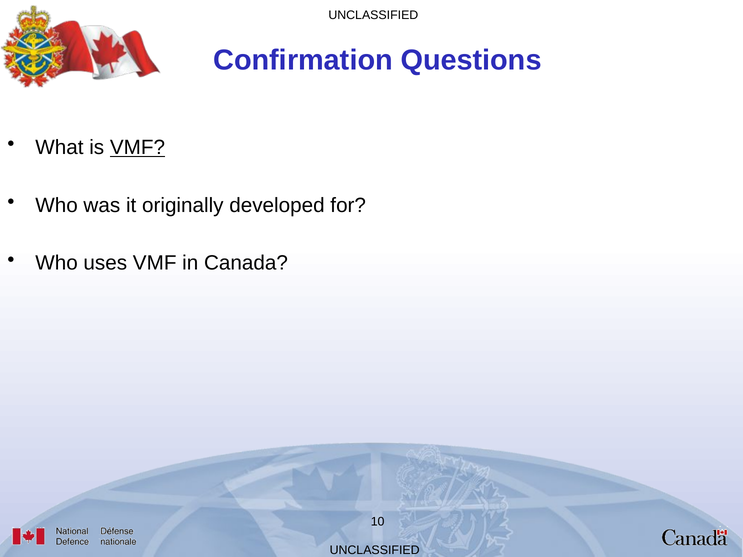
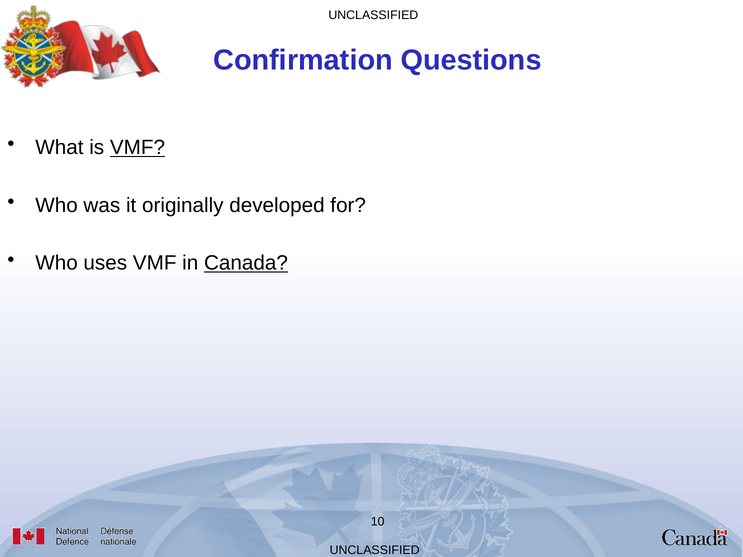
Canada underline: none -> present (246, 263)
